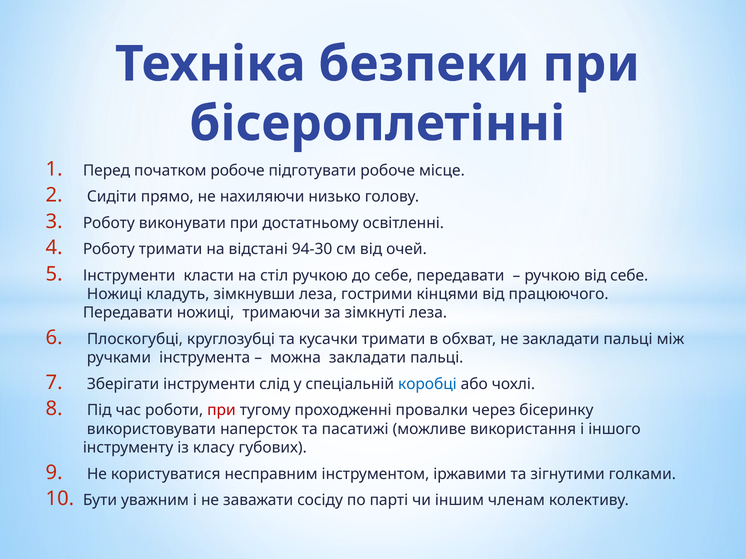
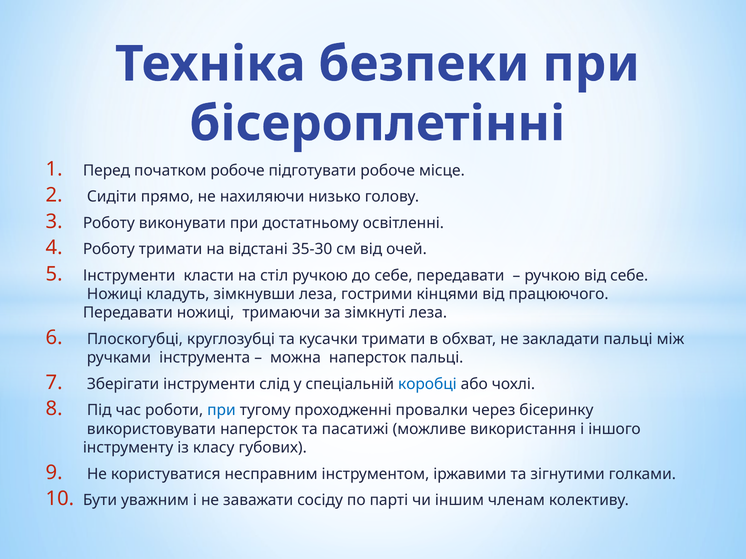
94-30: 94-30 -> 35-30 (312, 249)
можна закладати: закладати -> наперсток (368, 358)
при colour: red -> blue (221, 411)
